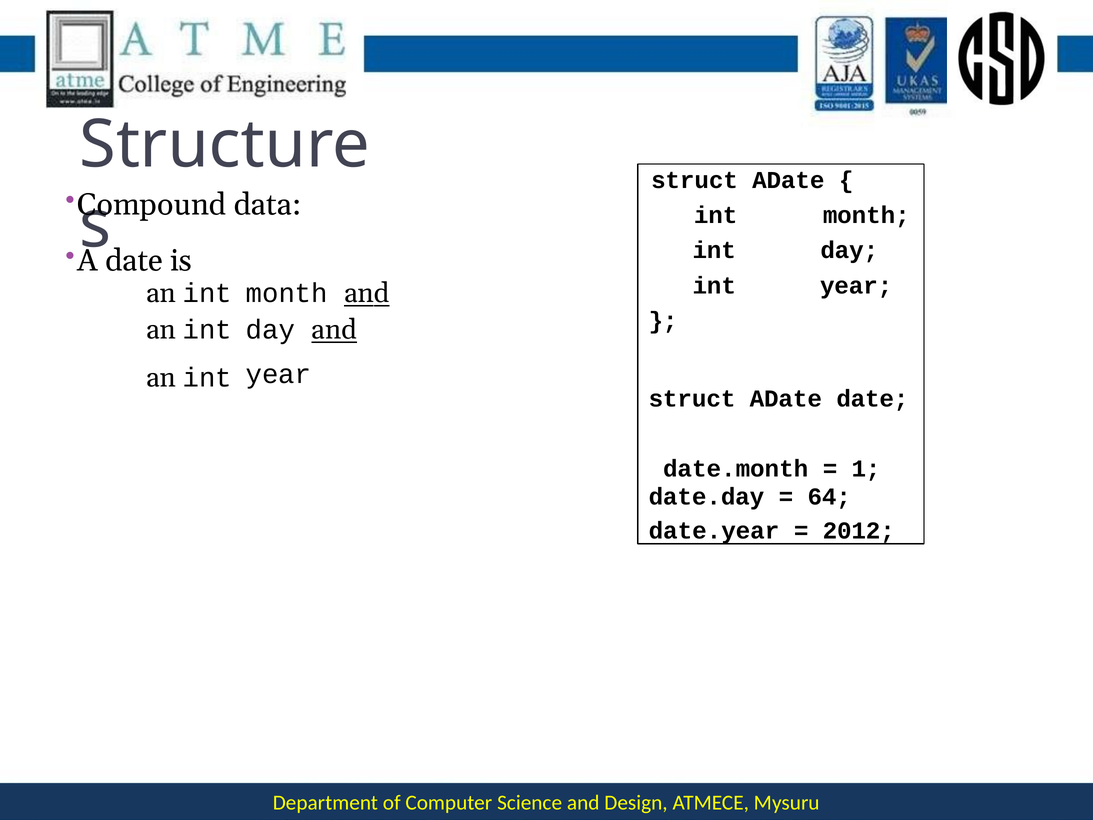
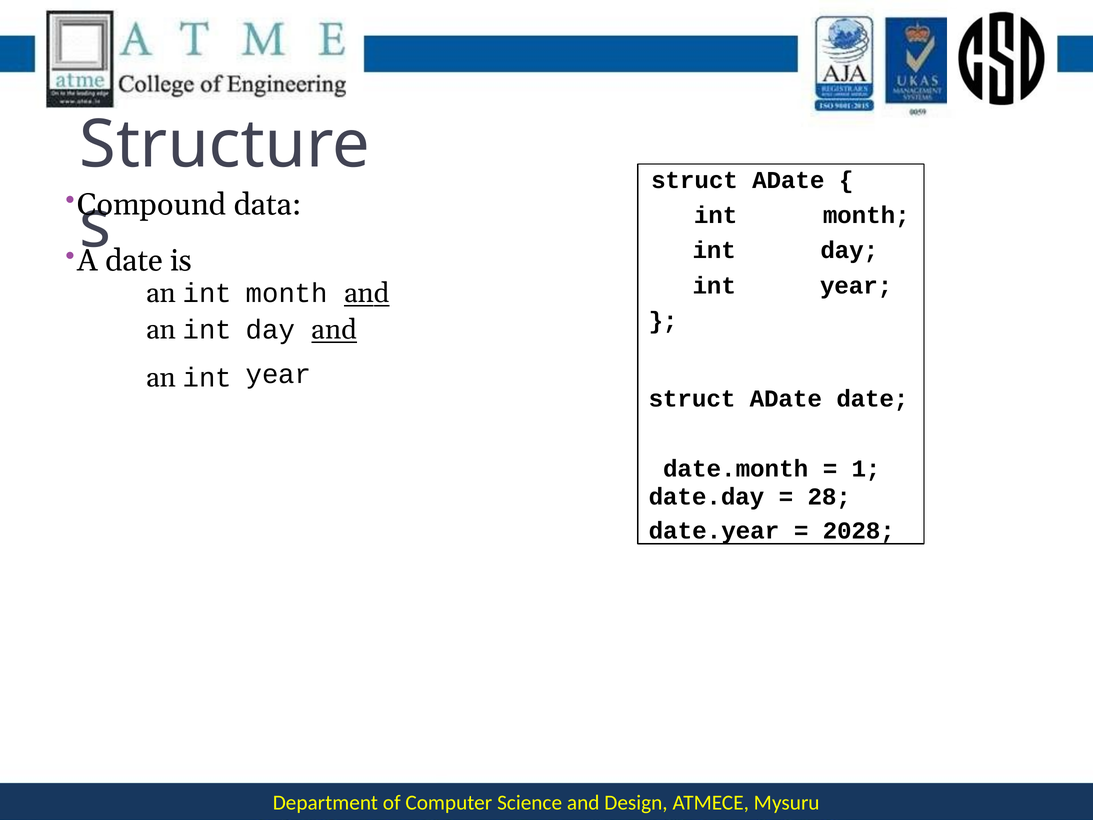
64: 64 -> 28 (829, 496)
2012: 2012 -> 2028 (859, 531)
